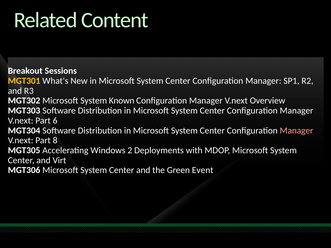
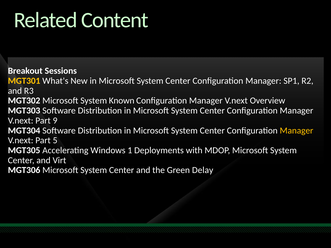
6: 6 -> 9 (55, 121)
Manager colour: pink -> yellow (297, 131)
8: 8 -> 5 (55, 141)
2: 2 -> 1 (130, 150)
Event: Event -> Delay (203, 170)
